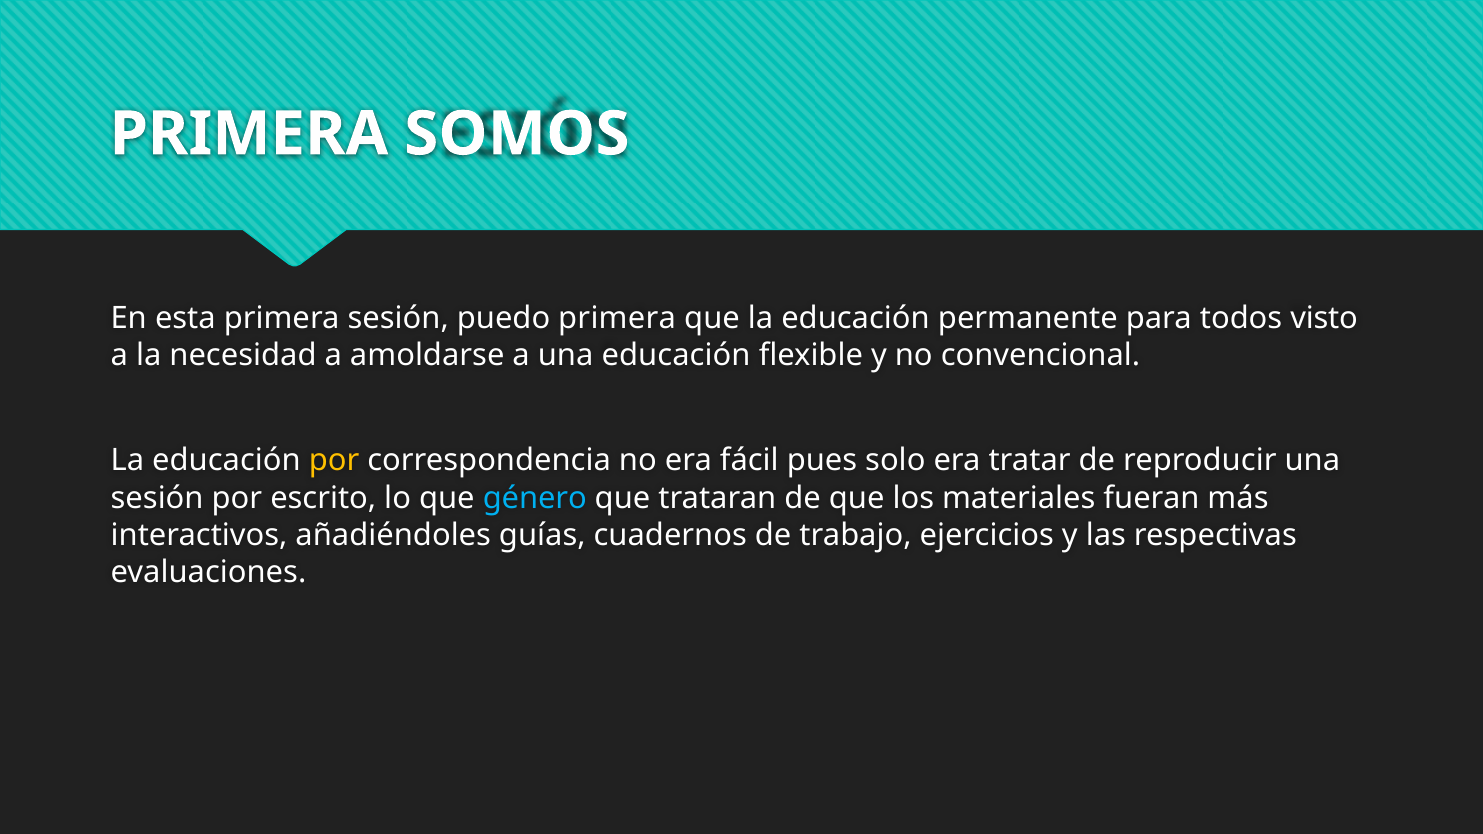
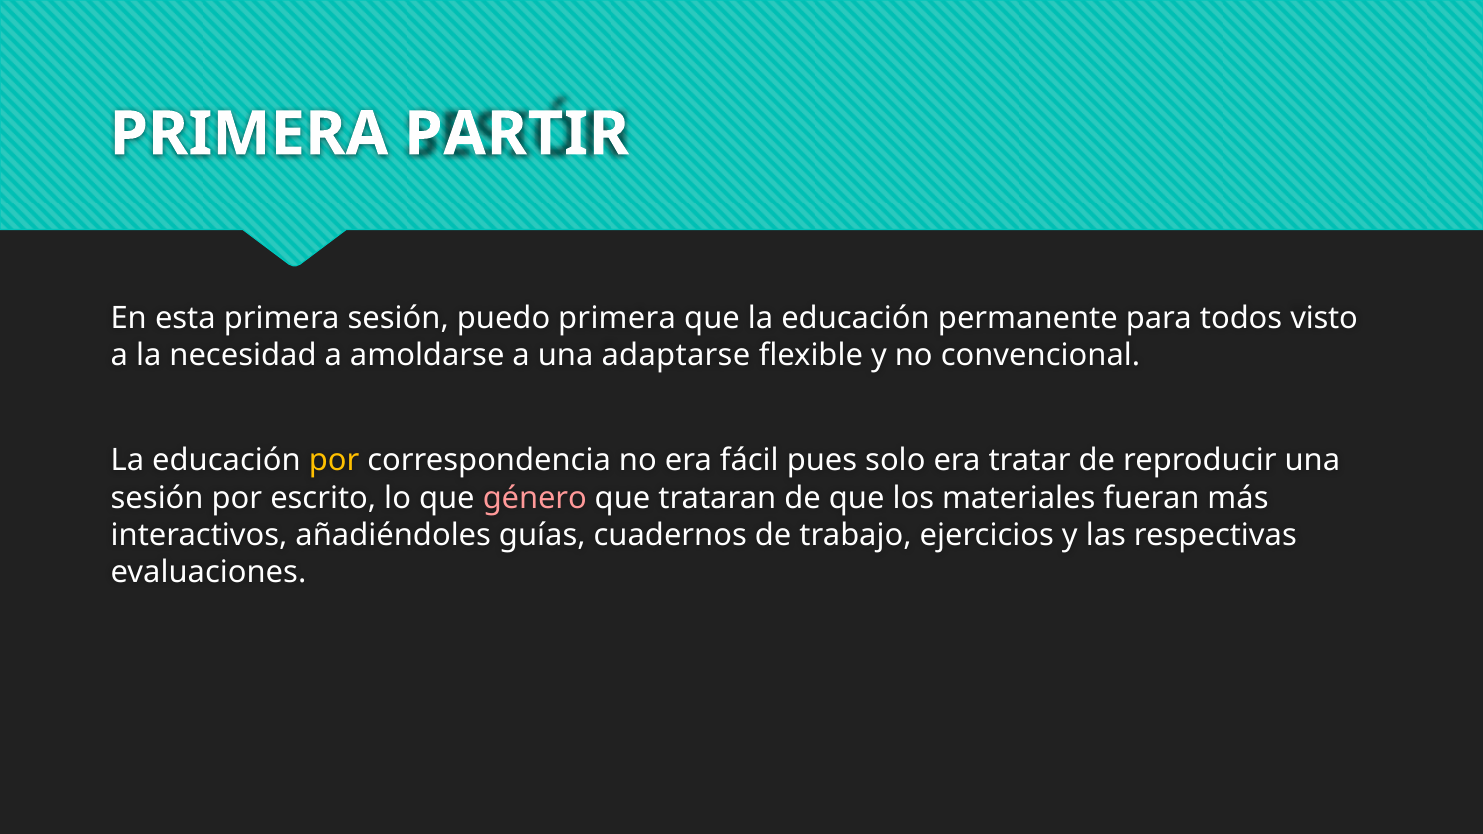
SOMOS: SOMOS -> PARTIR (517, 134)
una educación: educación -> adaptarse (676, 356)
género colour: light blue -> pink (535, 498)
